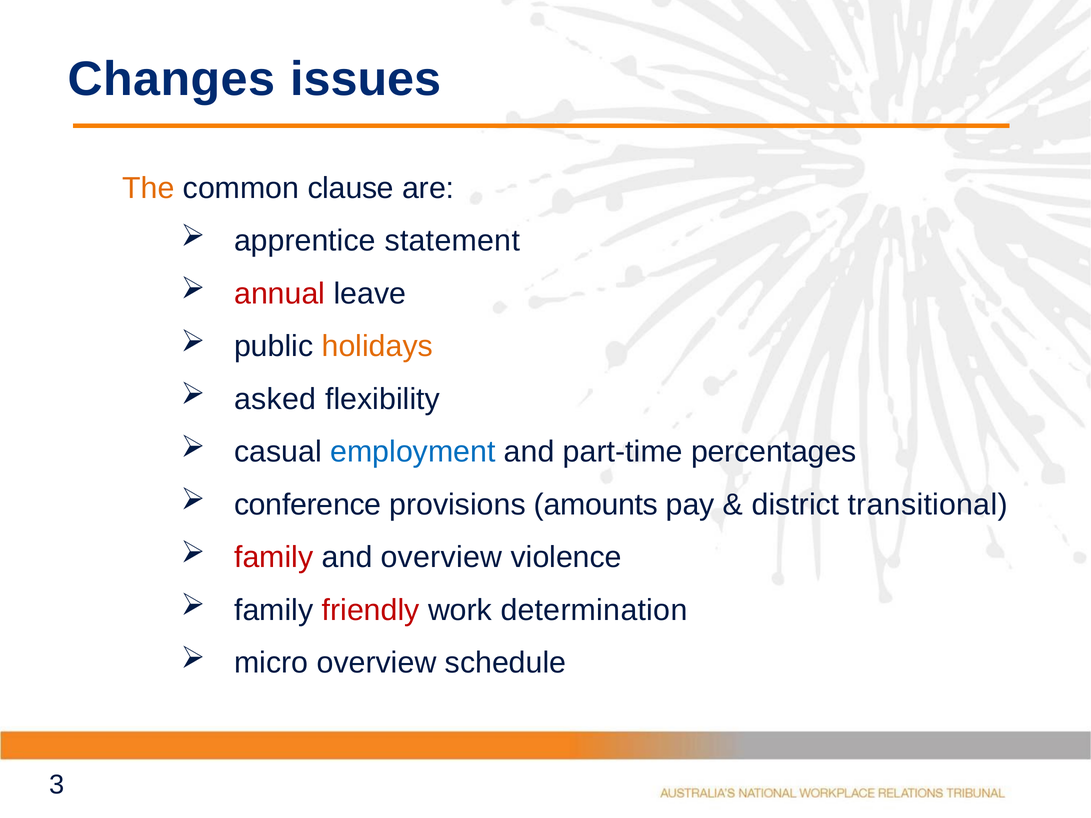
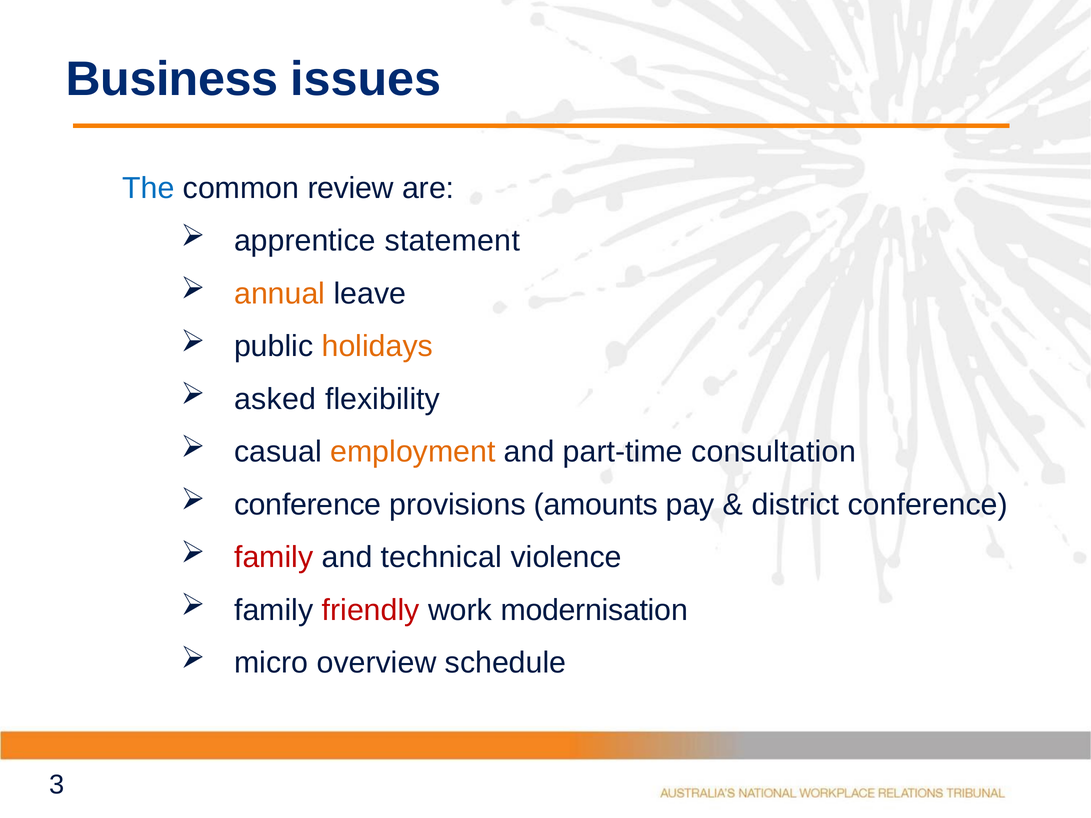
Changes: Changes -> Business (172, 79)
The colour: orange -> blue (148, 188)
clause: clause -> review (351, 188)
annual colour: red -> orange (280, 294)
employment colour: blue -> orange (413, 452)
percentages: percentages -> consultation (774, 452)
district transitional: transitional -> conference (928, 505)
and overview: overview -> technical (441, 557)
determination: determination -> modernisation (594, 610)
